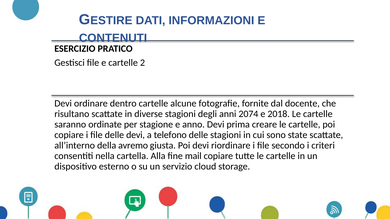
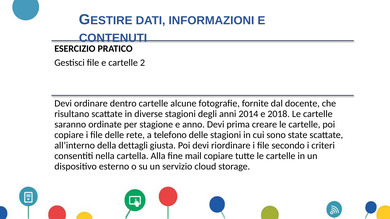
2074: 2074 -> 2014 (248, 114)
delle devi: devi -> rete (136, 135)
avremo: avremo -> dettagli (133, 146)
